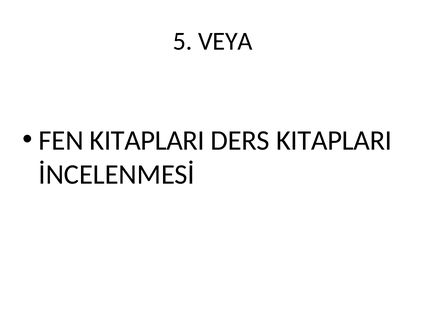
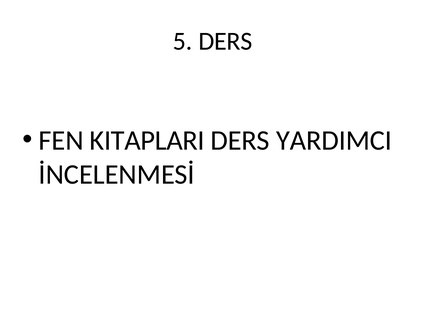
5 VEYA: VEYA -> DERS (225, 41)
DERS KITAPLARI: KITAPLARI -> YARDIMCI (334, 140)
